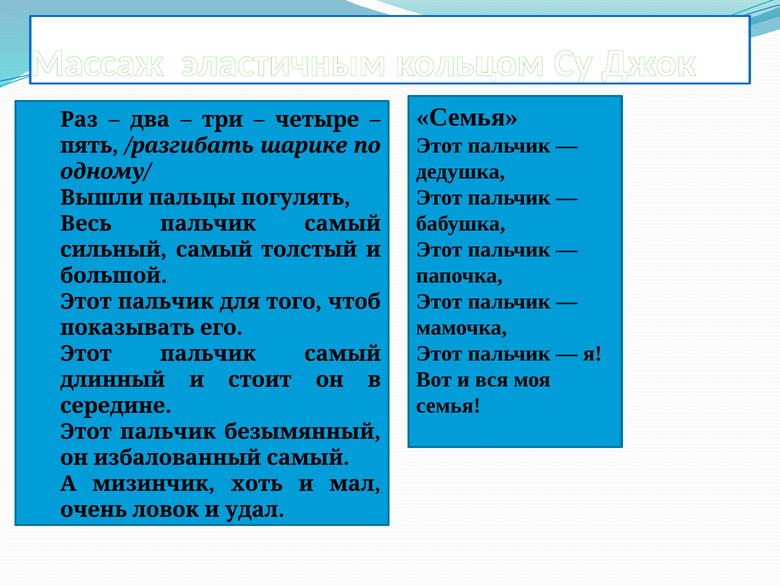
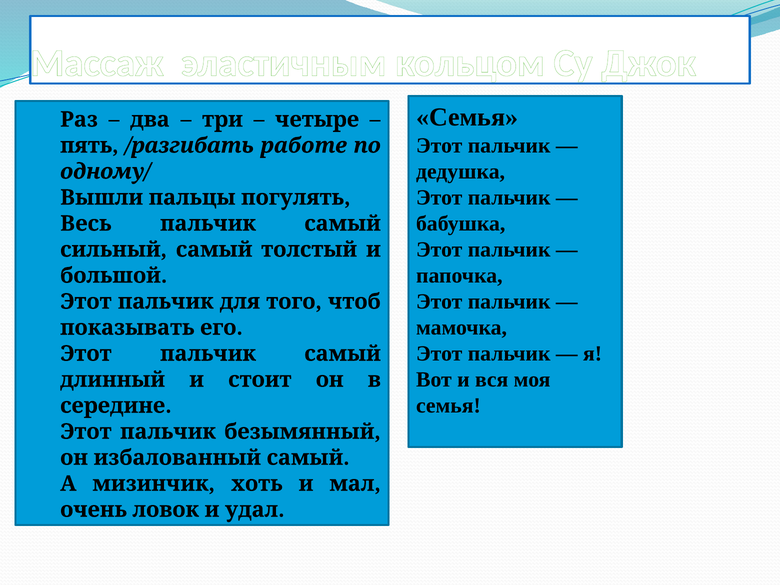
шарике: шарике -> работе (304, 146)
